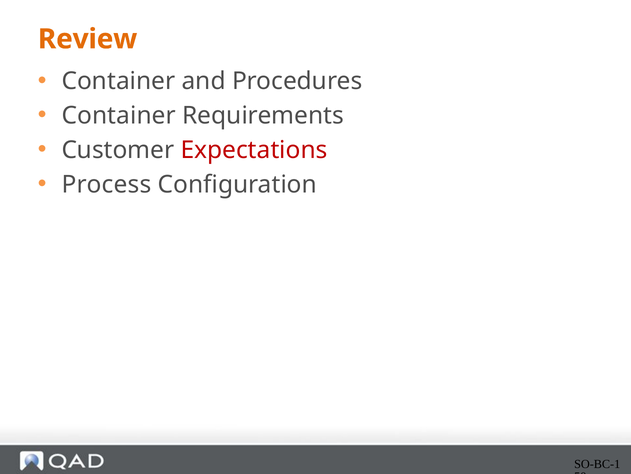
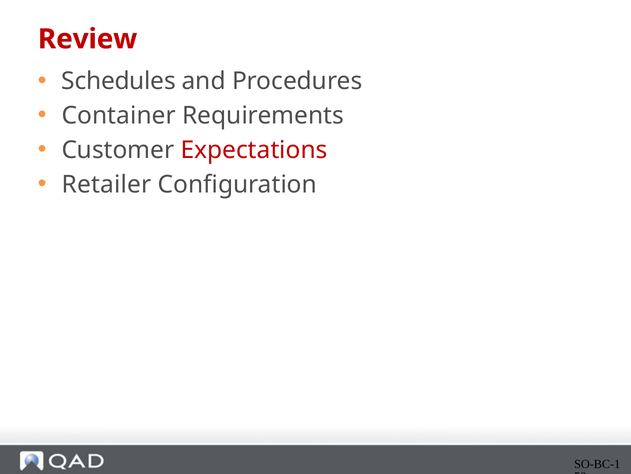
Review colour: orange -> red (88, 39)
Container: Container -> Schedules (119, 81)
Process: Process -> Retailer (106, 184)
